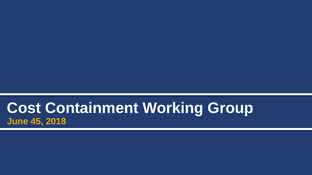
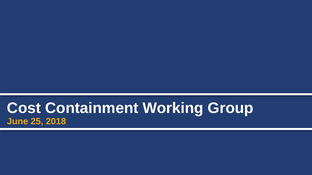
45: 45 -> 25 (37, 122)
